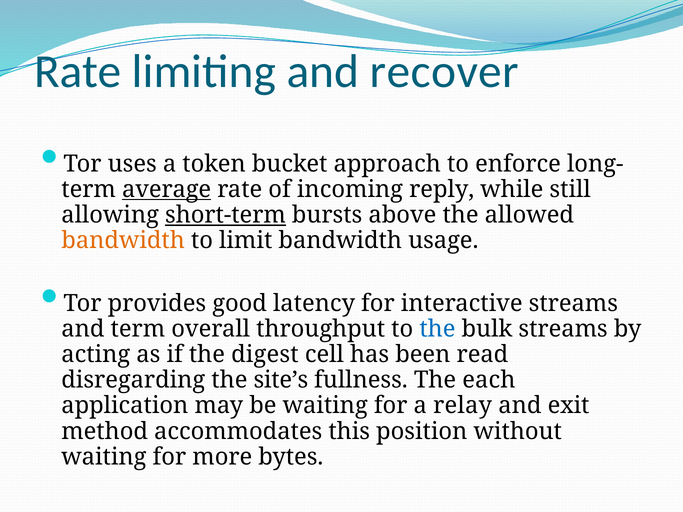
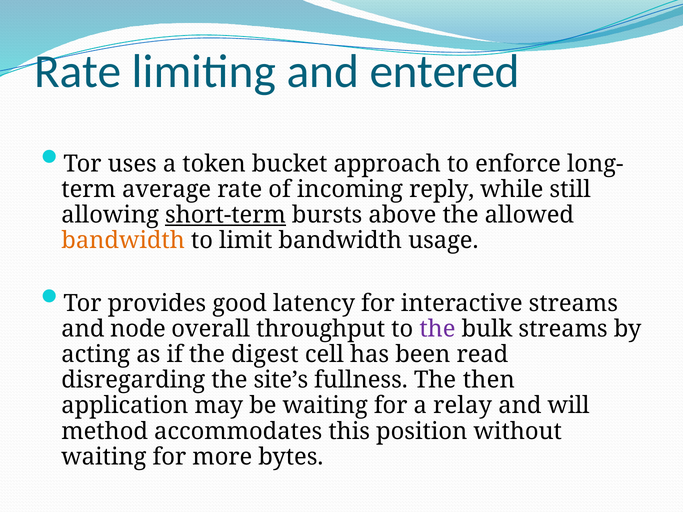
recover: recover -> entered (445, 72)
average underline: present -> none (167, 189)
and term: term -> node (138, 329)
the colour: blue -> purple (437, 329)
each: each -> then (489, 380)
exit: exit -> will (569, 406)
